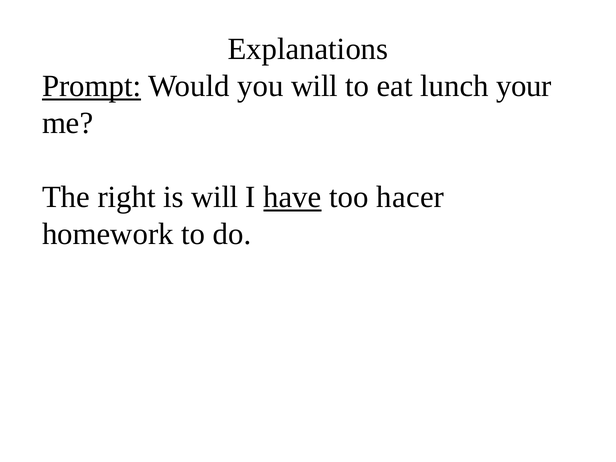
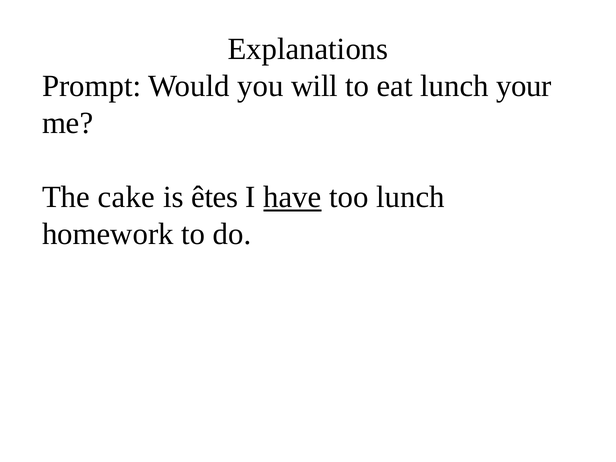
Prompt underline: present -> none (92, 86)
right: right -> cake (126, 197)
is will: will -> êtes (215, 197)
too hacer: hacer -> lunch (410, 197)
